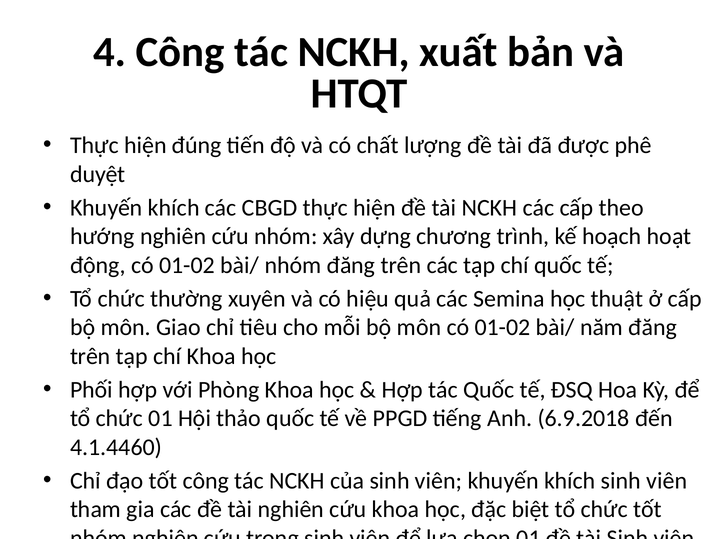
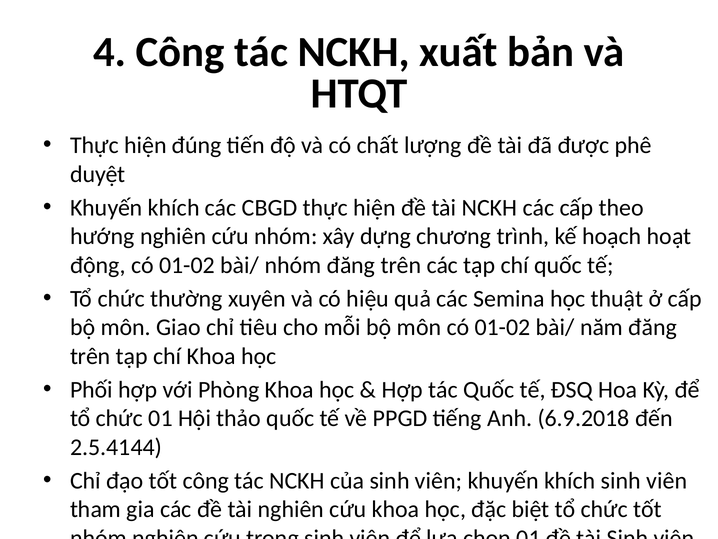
4.1.4460: 4.1.4460 -> 2.5.4144 (116, 447)
